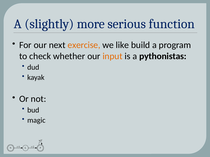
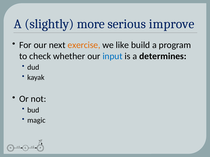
function: function -> improve (172, 24)
input colour: orange -> blue (112, 56)
pythonistas: pythonistas -> determines (163, 56)
